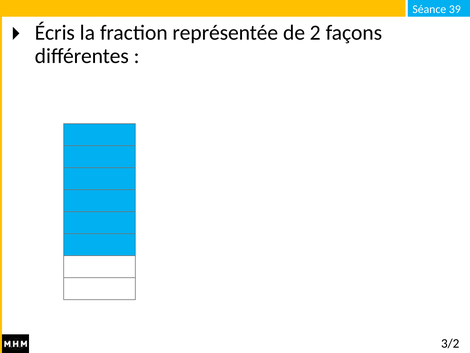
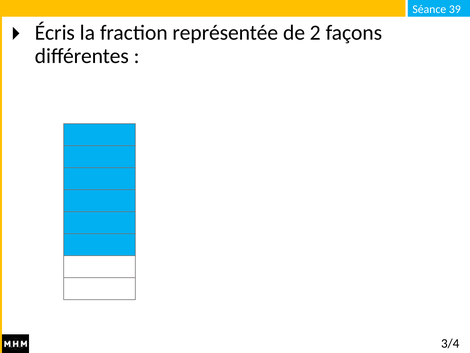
3/2: 3/2 -> 3/4 (450, 343)
